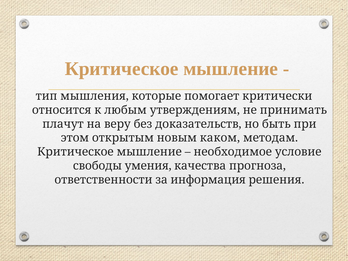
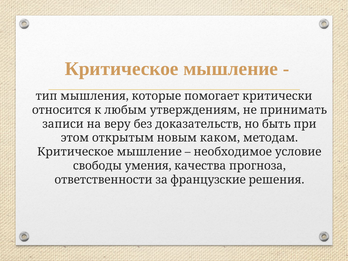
плачут: плачут -> записи (63, 124)
информация: информация -> французские (208, 180)
